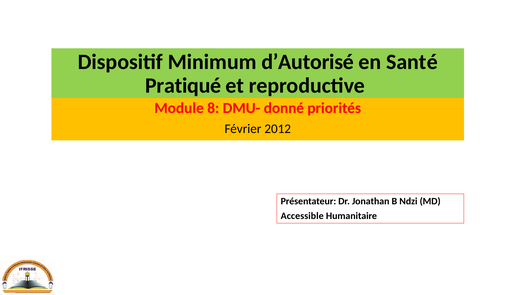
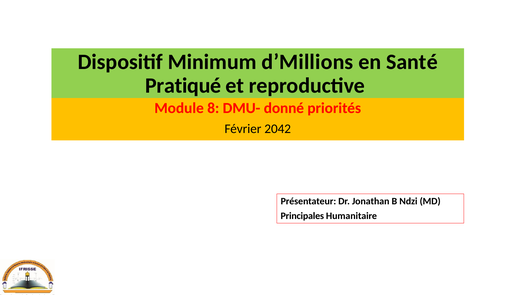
d’Autorisé: d’Autorisé -> d’Millions (307, 62)
2012: 2012 -> 2042 (278, 129)
Accessible: Accessible -> Principales (302, 216)
